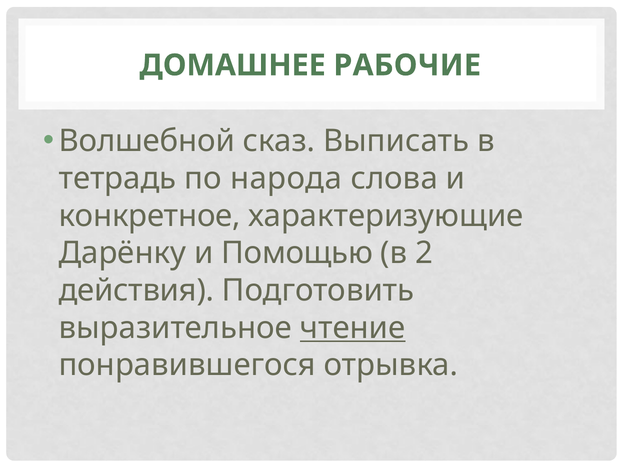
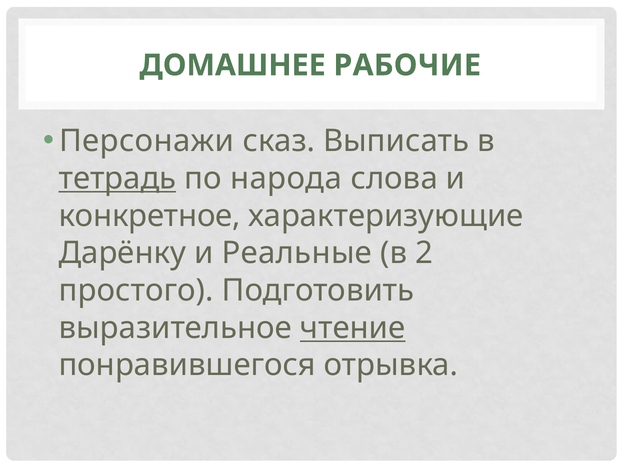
Волшебной: Волшебной -> Персонажи (147, 141)
тетрадь underline: none -> present (117, 178)
Помощью: Помощью -> Реальные (297, 253)
действия: действия -> простого (136, 291)
